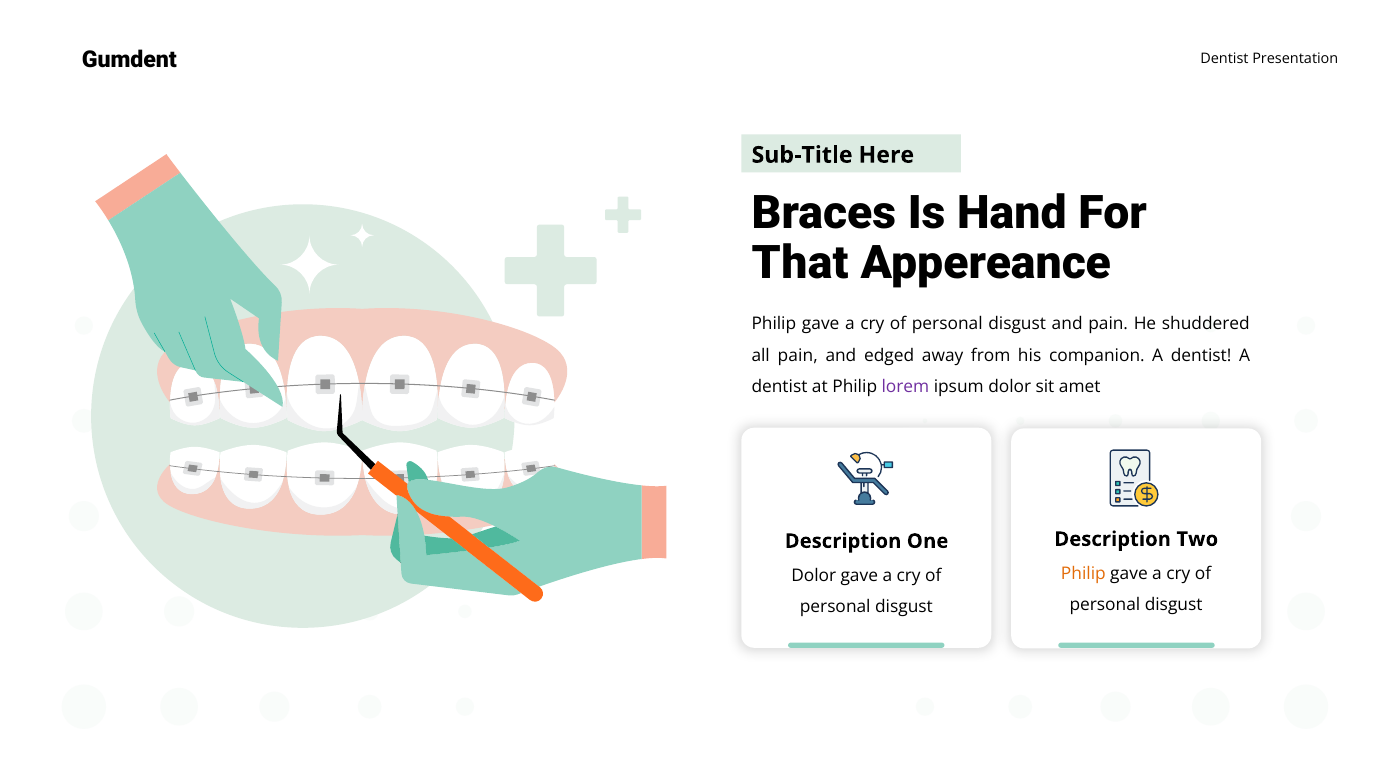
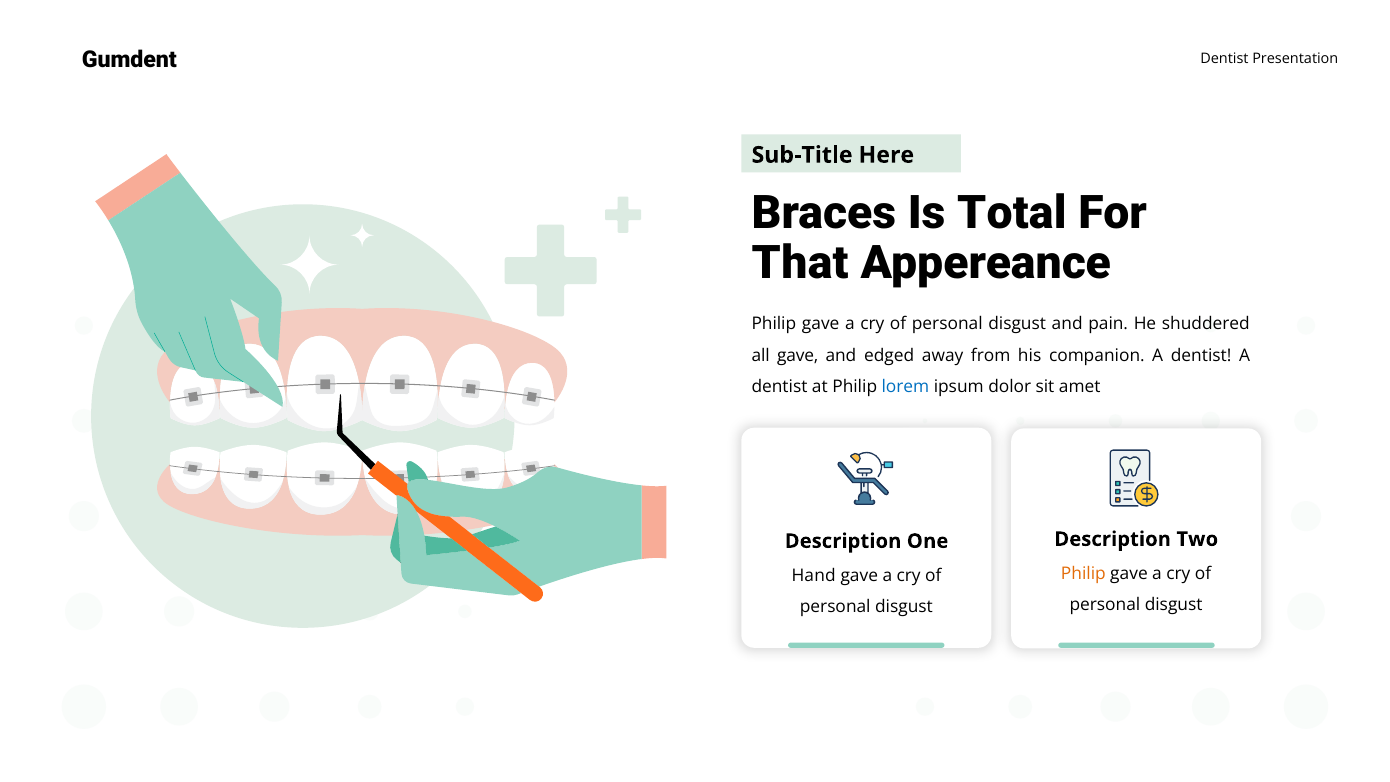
Hand: Hand -> Total (1012, 213)
all pain: pain -> gave (798, 355)
lorem colour: purple -> blue (905, 387)
Dolor: Dolor -> Hand (814, 576)
